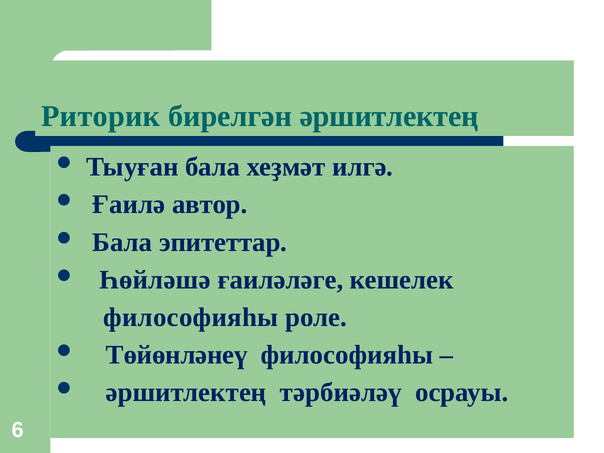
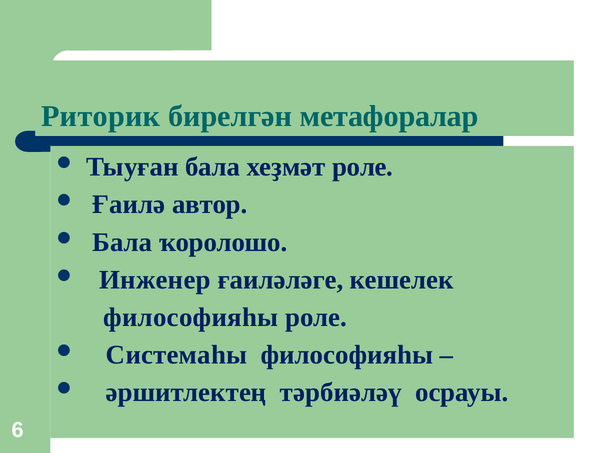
бирелгән әршитлектең: әршитлектең -> метафоралар (389, 116)
хеҙмәт илгә: илгә -> роле (363, 167)
эпитеттар: эпитеттар -> ҡоролошо (223, 242)
Һөйләшә: Һөйләшә -> Инженер (155, 280)
Төйөнләнеү: Төйөнләнеү -> Системаһы (177, 355)
